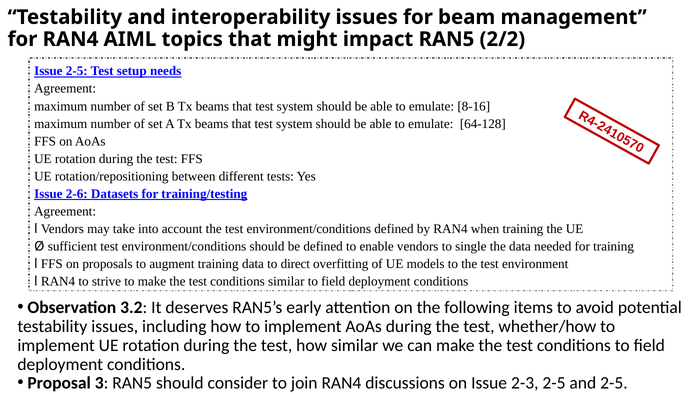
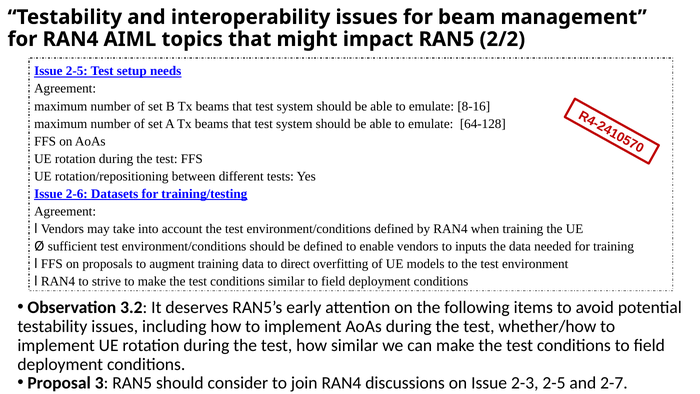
single: single -> inputs (471, 246)
and 2-5: 2-5 -> 2-7 (614, 383)
